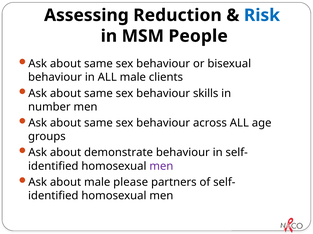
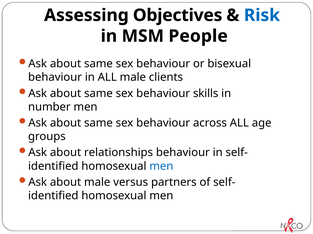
Reduction: Reduction -> Objectives (178, 15)
demonstrate: demonstrate -> relationships (119, 153)
men colour: purple -> blue (161, 167)
please: please -> versus (131, 183)
